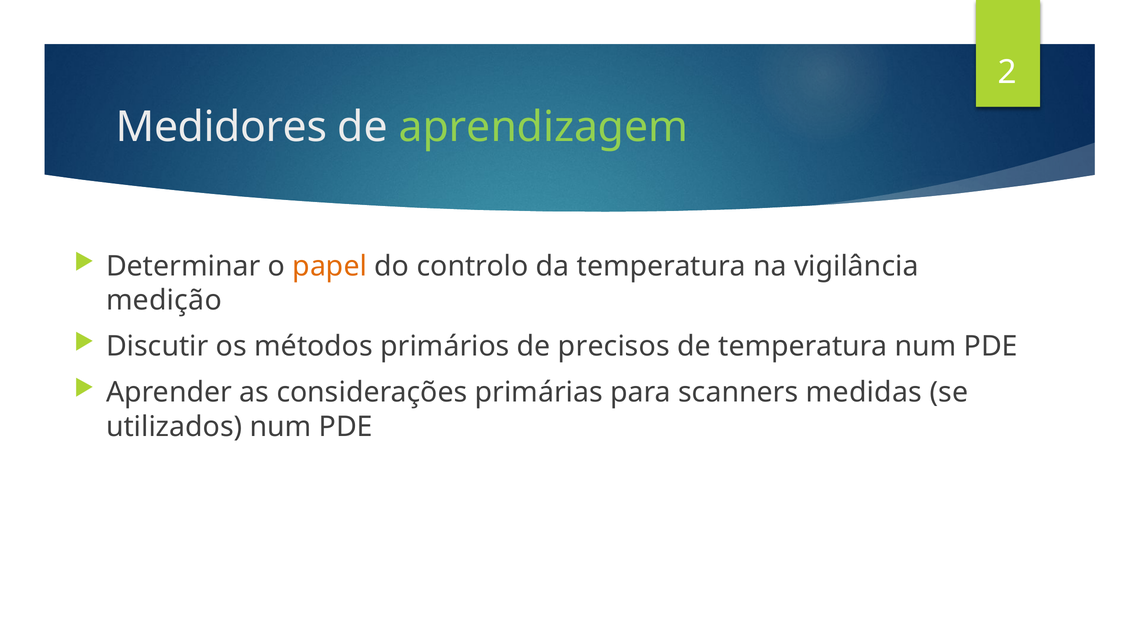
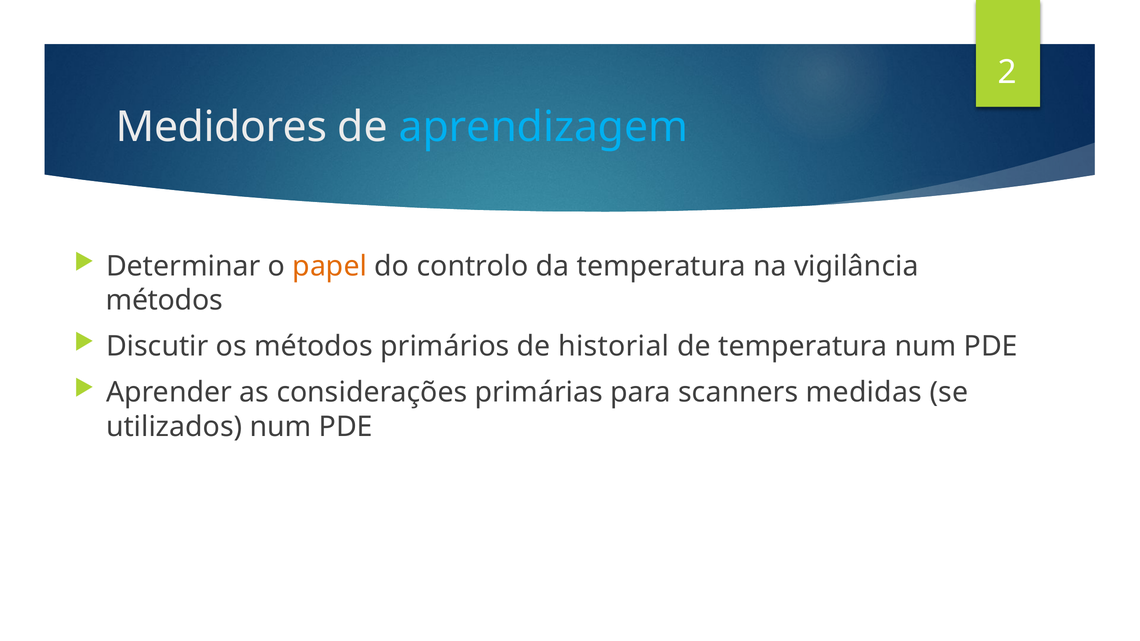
aprendizagem colour: light green -> light blue (543, 127)
medição: medição -> métodos (164, 300)
precisos: precisos -> historial (614, 346)
